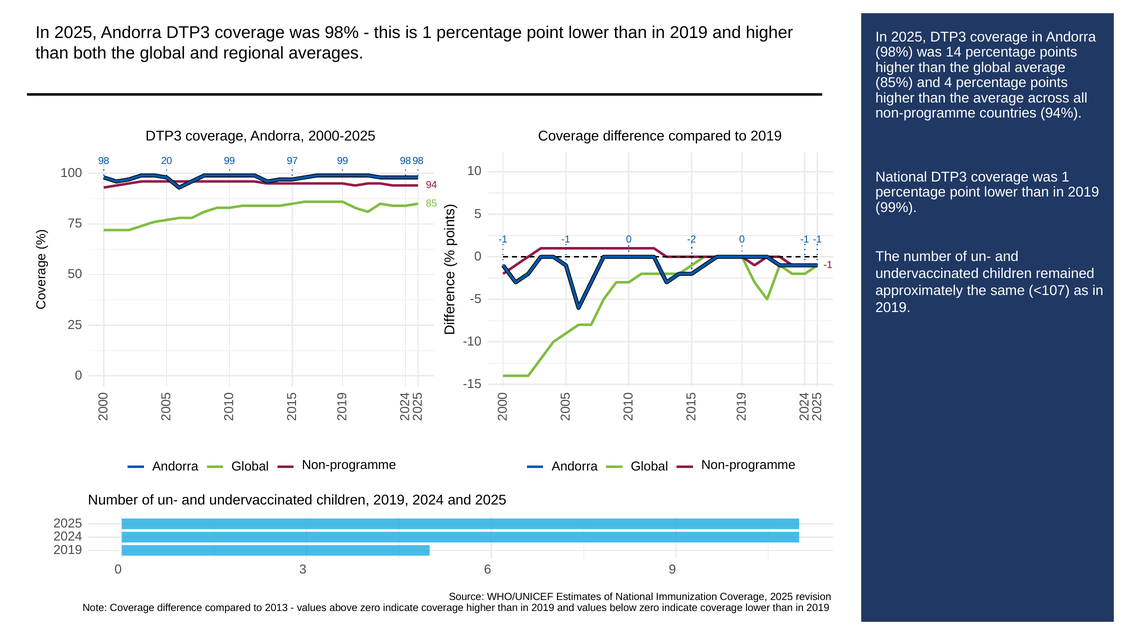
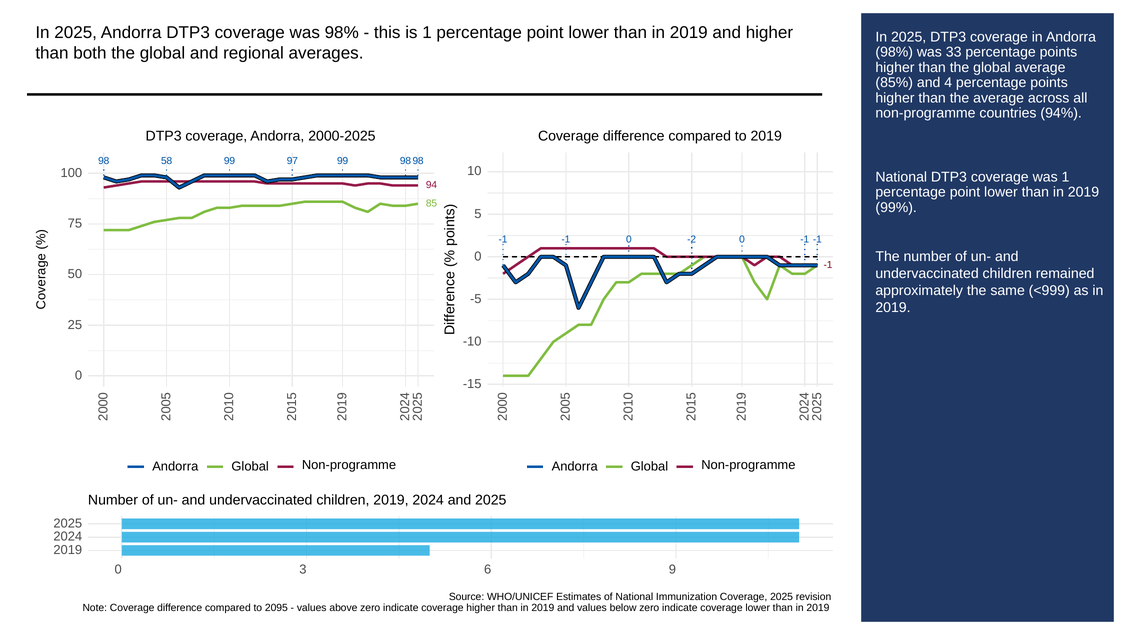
14: 14 -> 33 (954, 52)
20: 20 -> 58 (167, 161)
<107: <107 -> <999 (1049, 290)
2013: 2013 -> 2095 (276, 608)
